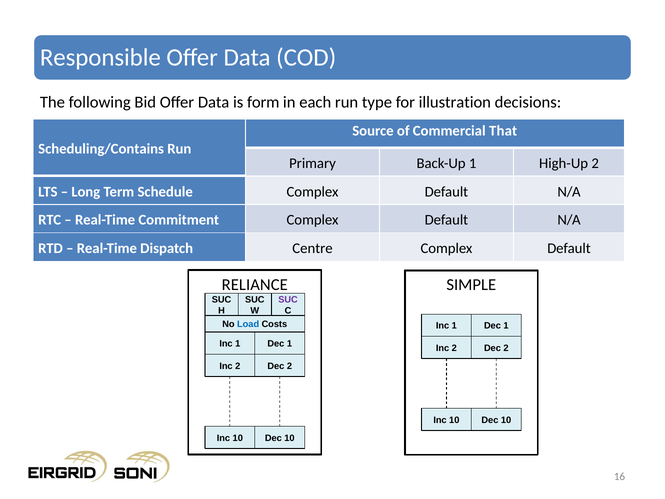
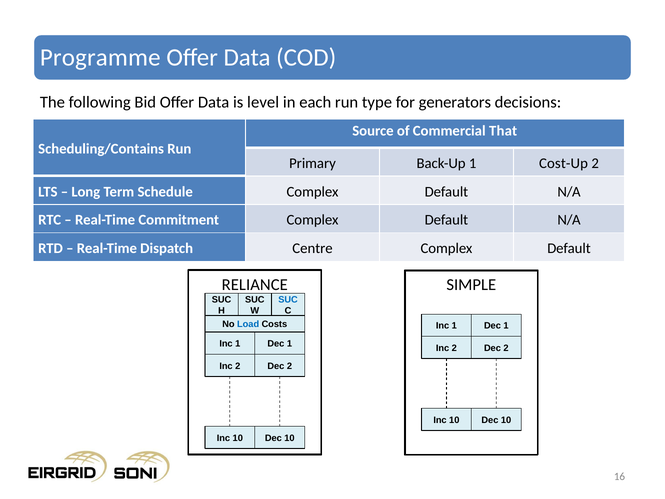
Responsible: Responsible -> Programme (100, 58)
form: form -> level (263, 102)
illustration: illustration -> generators (455, 102)
High-Up: High-Up -> Cost-Up (564, 163)
SUC colour: purple -> blue (288, 299)
